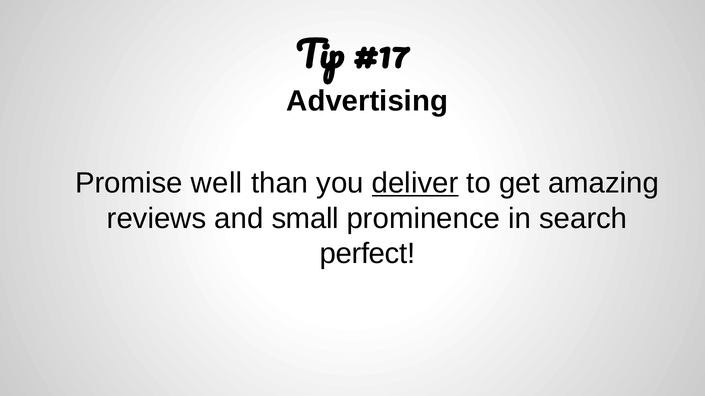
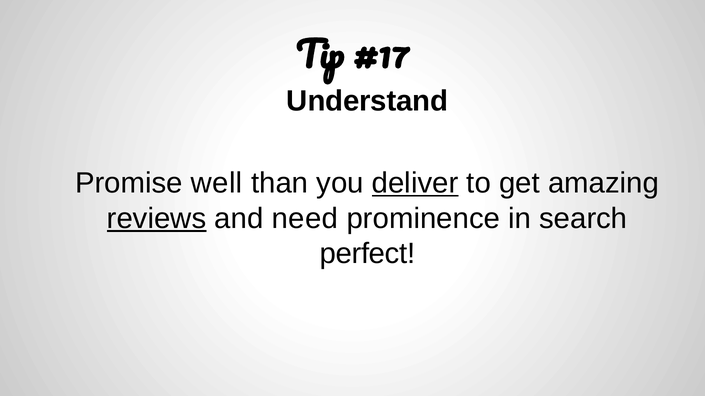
Advertising: Advertising -> Understand (367, 101)
reviews underline: none -> present (157, 219)
small: small -> need (305, 219)
